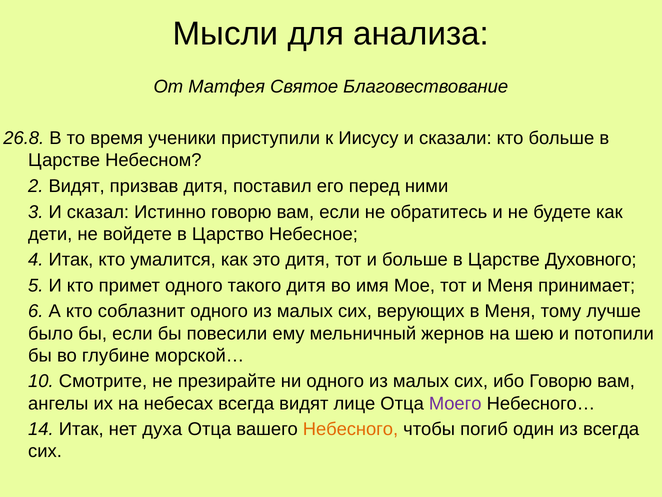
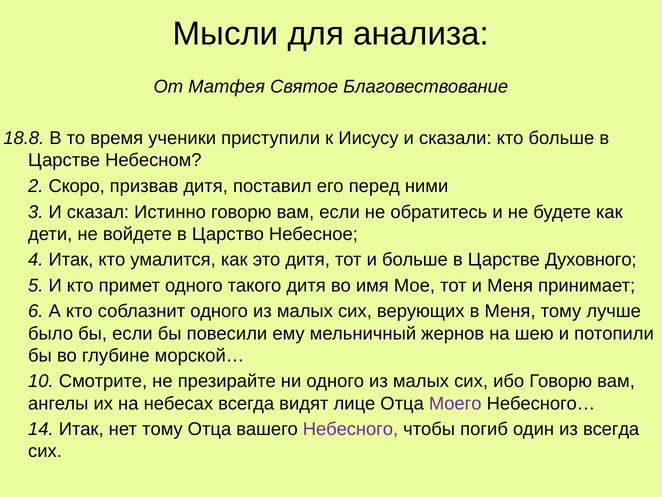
26.8: 26.8 -> 18.8 (24, 138)
2 Видят: Видят -> Скоро (77, 186)
нет духа: духа -> тому (162, 429)
Небесного colour: orange -> purple (350, 429)
